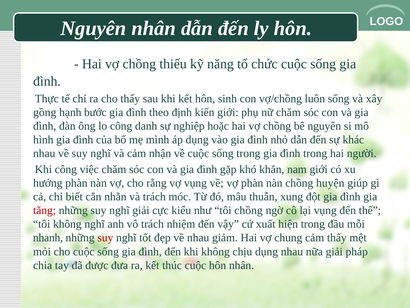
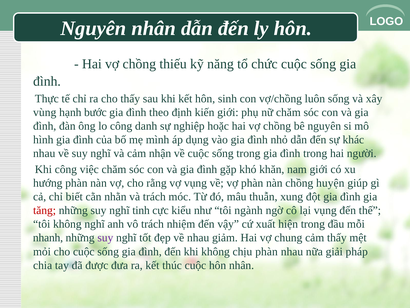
gồng: gồng -> vùng (45, 112)
nghĩ giải: giải -> tinh (141, 210)
tôi chồng: chồng -> ngành (249, 210)
suy colour: red -> purple (105, 237)
chịu dụng: dụng -> phàn (267, 251)
